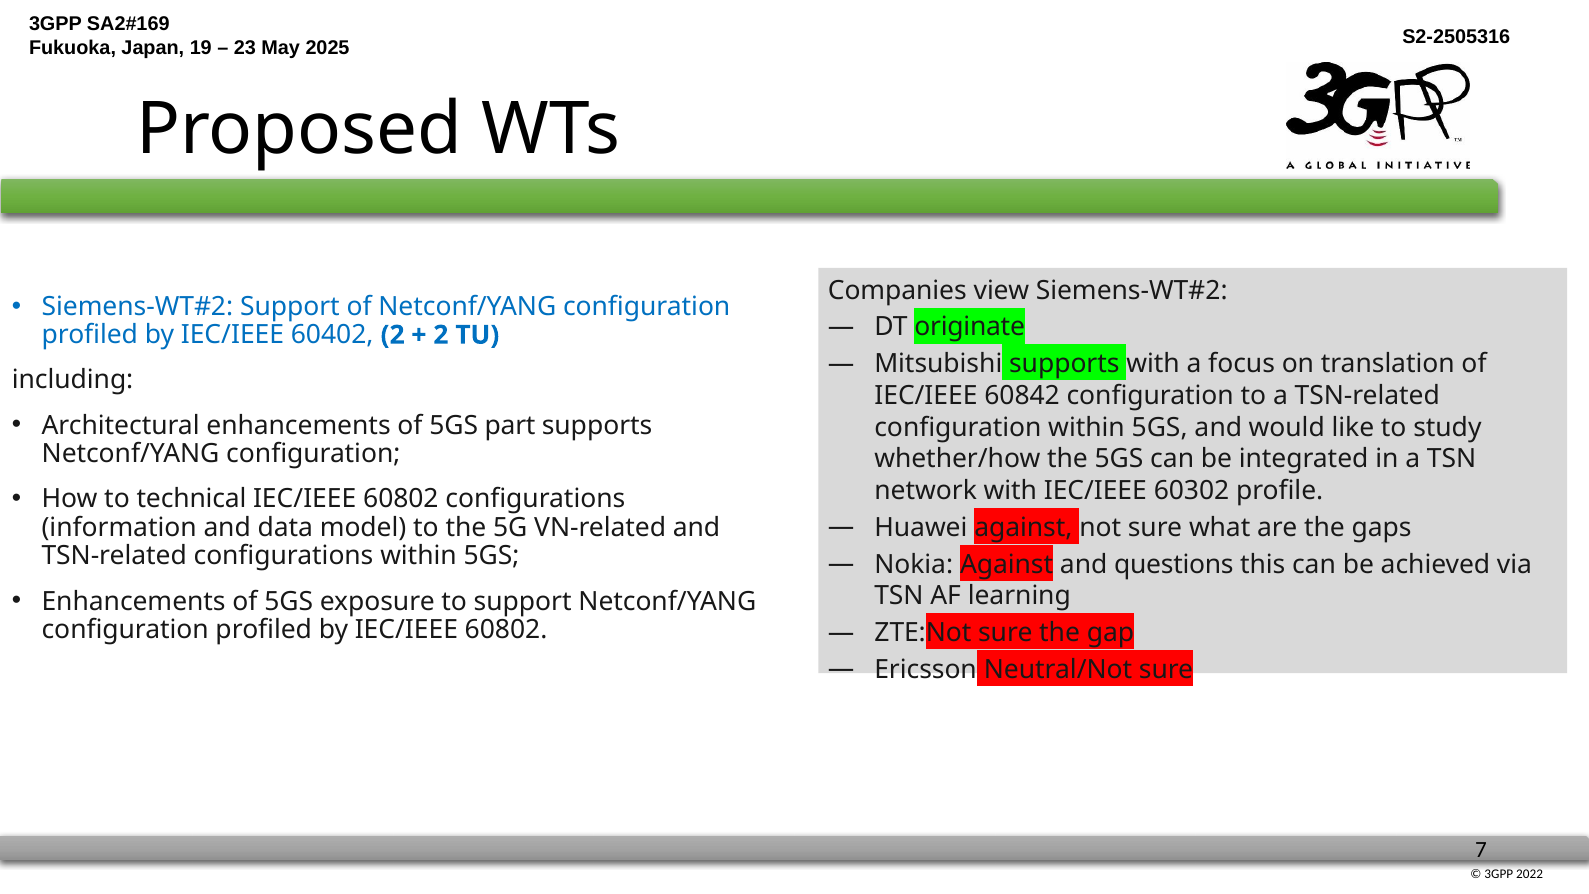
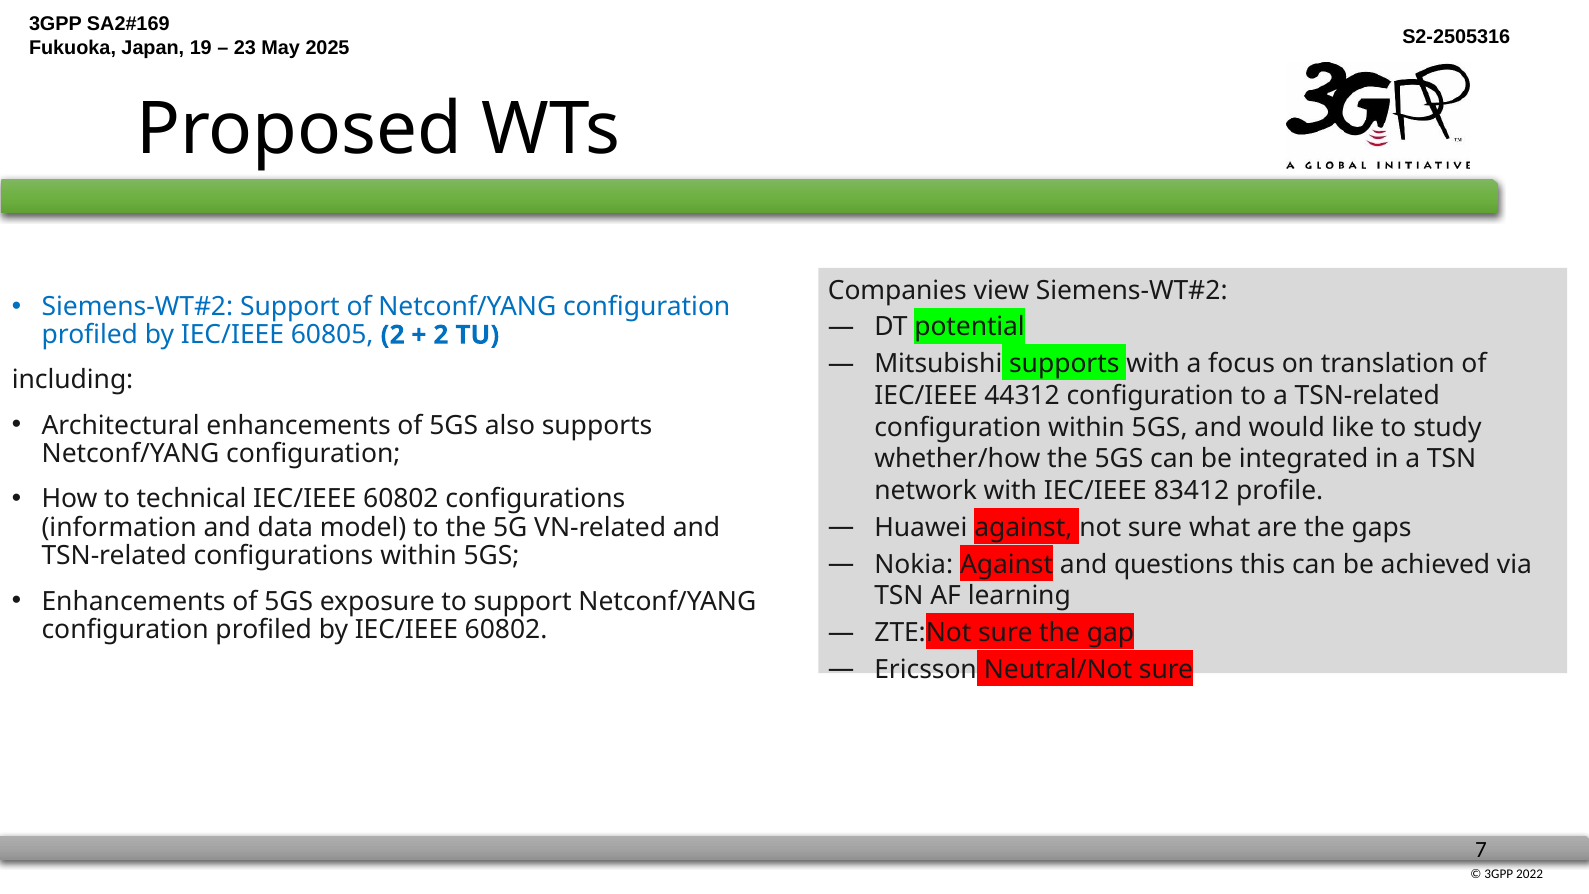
originate: originate -> potential (970, 327)
60402: 60402 -> 60805 (332, 335)
60842: 60842 -> 44312 (1022, 396)
part: part -> also (510, 425)
60302: 60302 -> 83412 (1192, 491)
